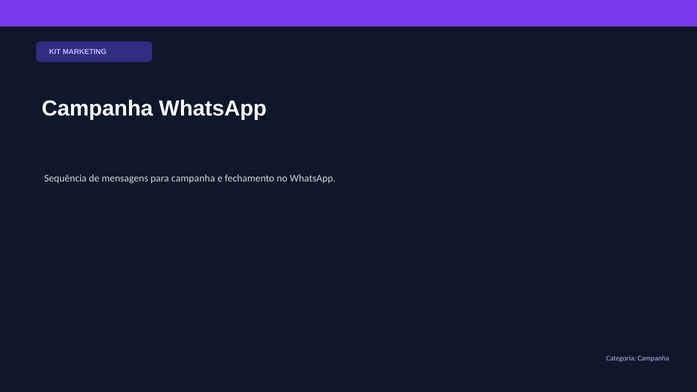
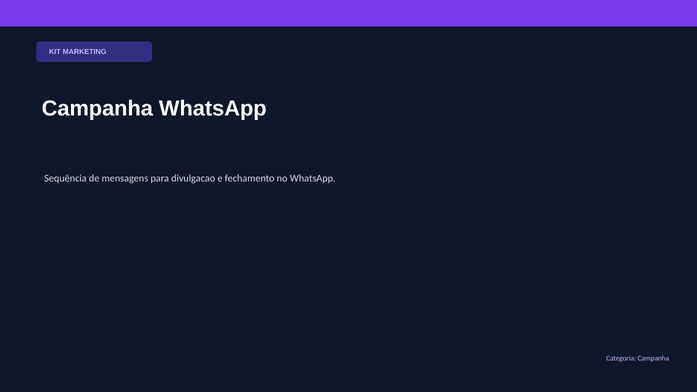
para campanha: campanha -> divulgacao (193, 178)
